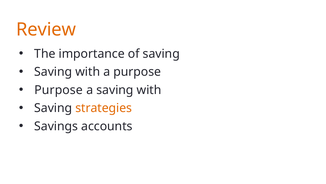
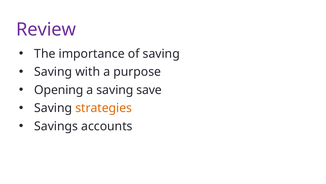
Review colour: orange -> purple (46, 29)
Purpose: Purpose -> Opening (59, 90)
a saving with: with -> save (149, 90)
